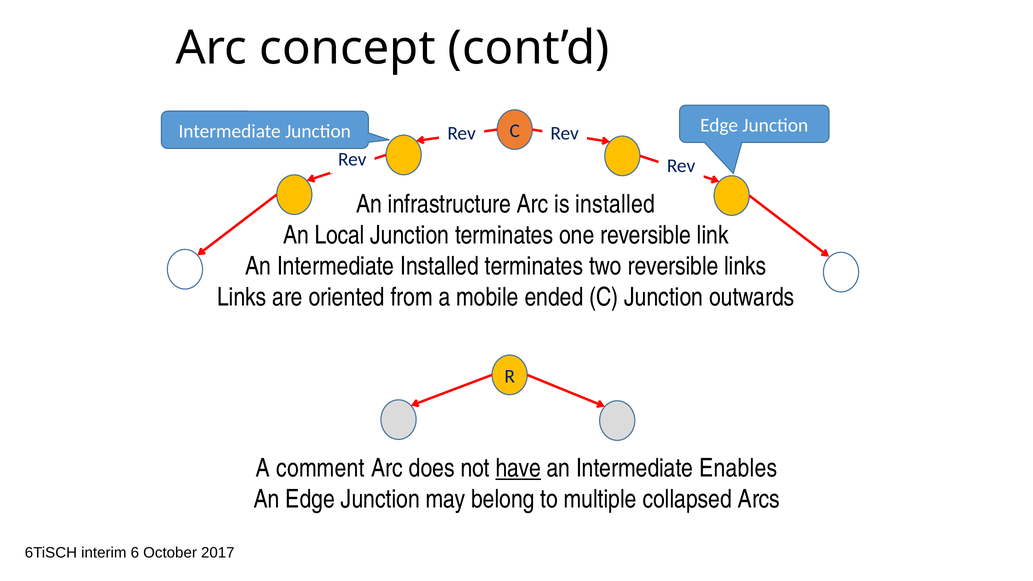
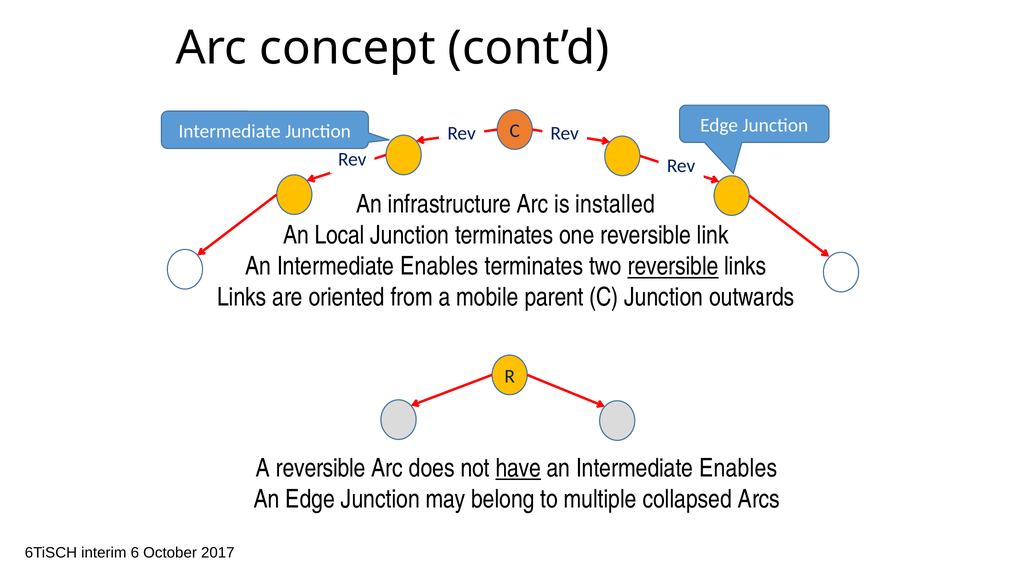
Installed: Installed -> Enables (439, 266)
reversible underline: none -> present (673, 266)
ended: ended -> parent (554, 297)
A comment: comment -> reversible (321, 468)
